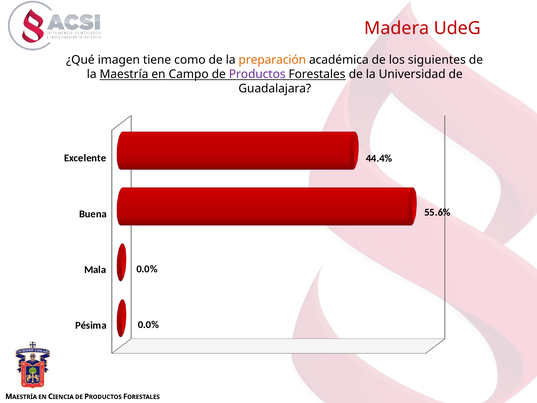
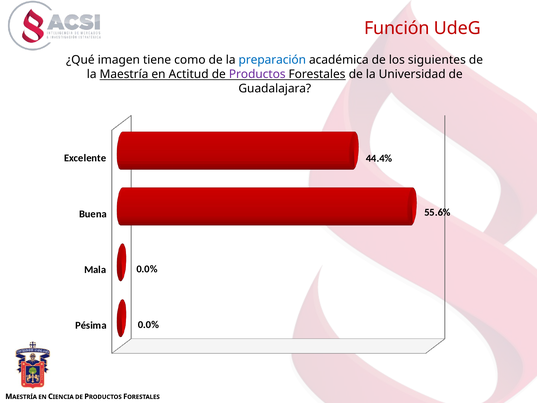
Madera: Madera -> Función (397, 28)
preparación colour: orange -> blue (272, 60)
Campo: Campo -> Actitud (189, 74)
